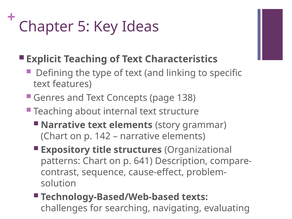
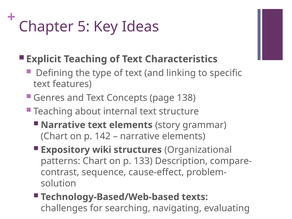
title: title -> wiki (102, 150)
641: 641 -> 133 (143, 161)
